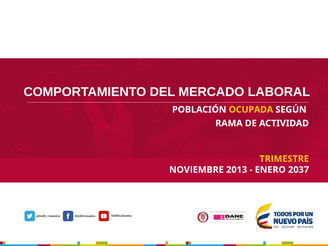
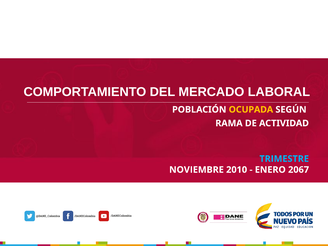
TRIMESTRE colour: yellow -> light blue (284, 159)
2013: 2013 -> 2010 (237, 170)
2037: 2037 -> 2067 (299, 170)
